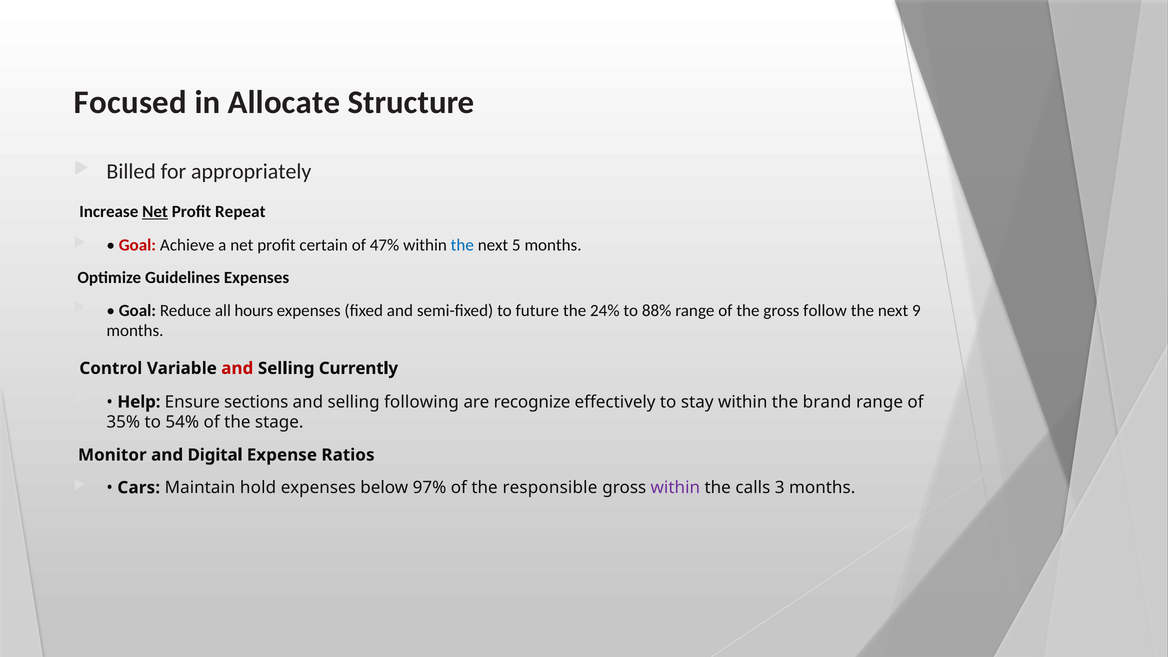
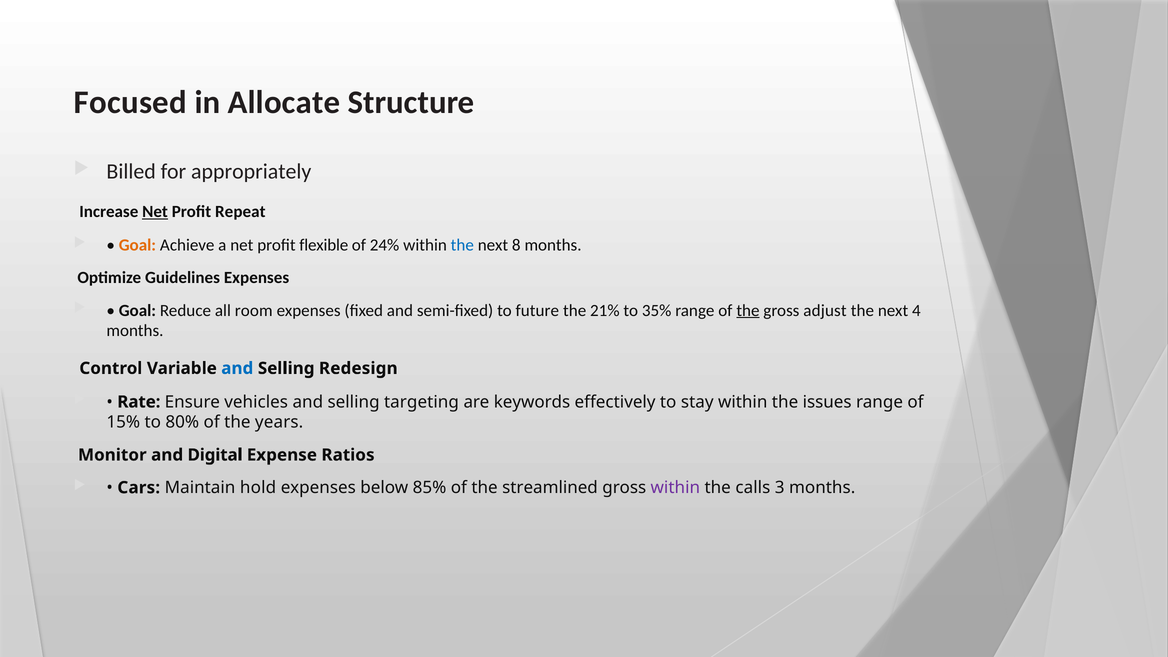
Goal colour: red -> orange (137, 245)
certain: certain -> flexible (324, 245)
47%: 47% -> 24% (385, 245)
5: 5 -> 8 (516, 245)
hours: hours -> room (254, 310)
24%: 24% -> 21% (605, 310)
88%: 88% -> 35% (657, 310)
the underline: none -> present (748, 310)
follow: follow -> adjust (825, 310)
9: 9 -> 4 (916, 310)
and colour: red -> blue (237, 368)
Currently: Currently -> Redesign (358, 368)
Help: Help -> Rate (139, 402)
sections: sections -> vehicles (256, 402)
following: following -> targeting (421, 402)
recognize: recognize -> keywords (532, 402)
brand: brand -> issues (827, 402)
35%: 35% -> 15% (123, 422)
54%: 54% -> 80% (182, 422)
stage: stage -> years (279, 422)
97%: 97% -> 85% (430, 488)
responsible: responsible -> streamlined (550, 488)
